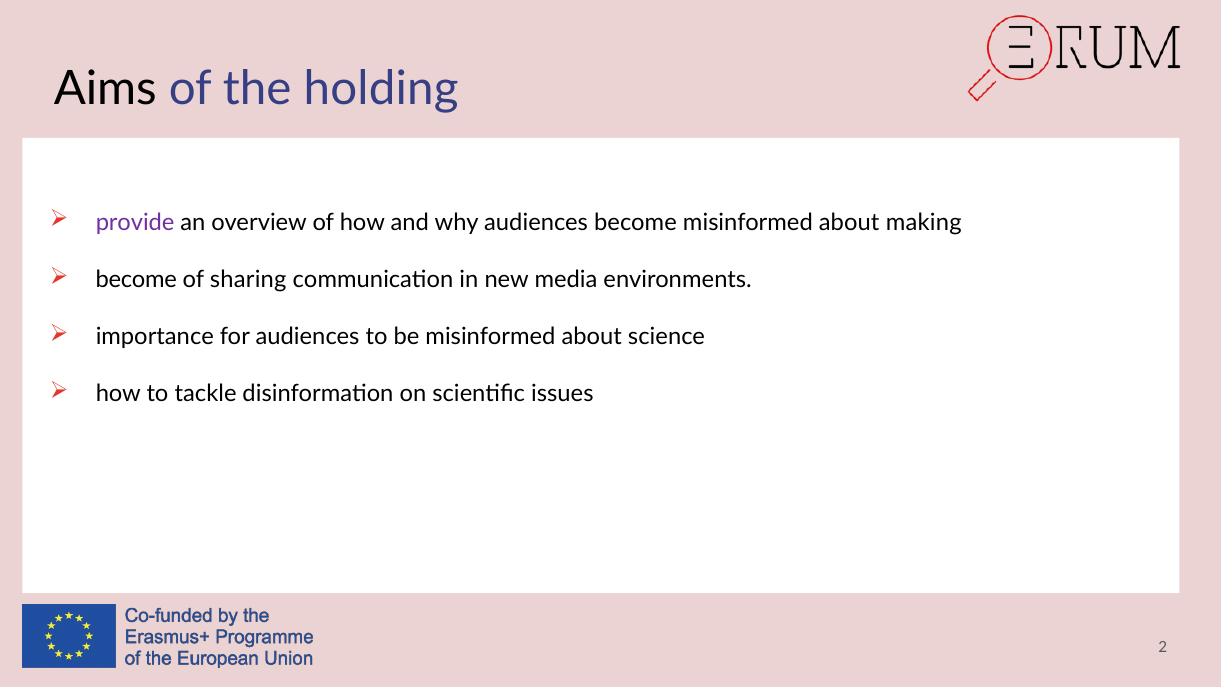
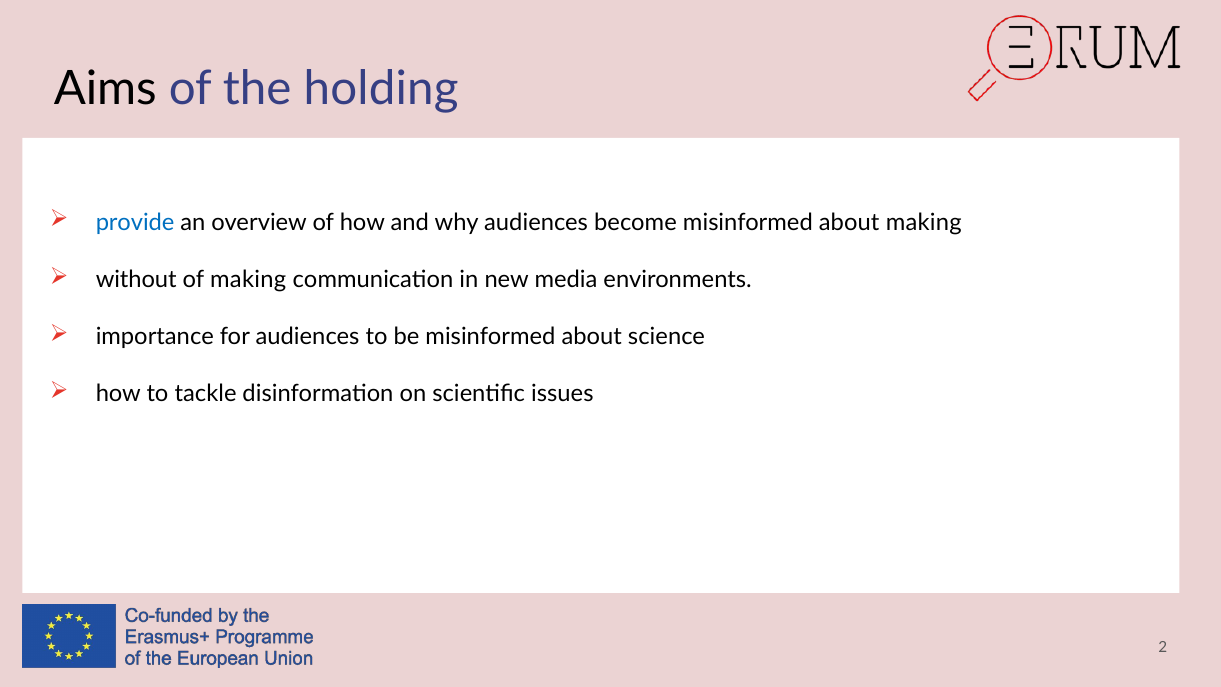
provide colour: purple -> blue (135, 223)
become: become -> without (136, 280)
of sharing: sharing -> making (248, 280)
